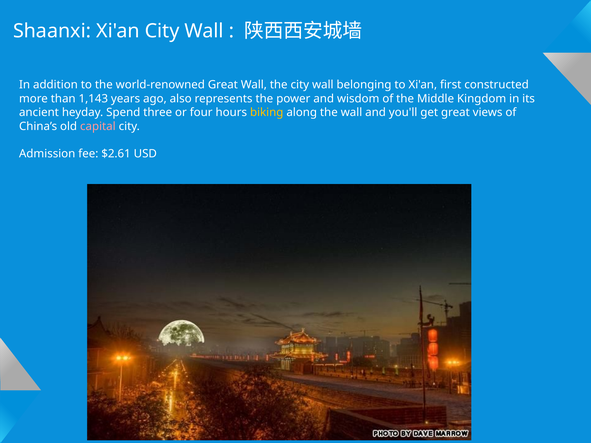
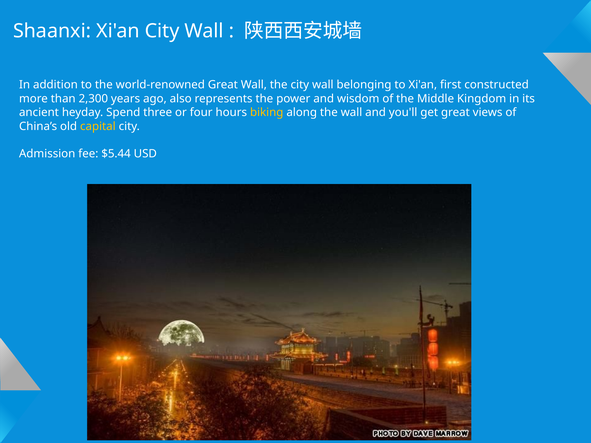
1,143: 1,143 -> 2,300 (93, 99)
capital colour: pink -> yellow (98, 126)
$2.61: $2.61 -> $5.44 (116, 154)
